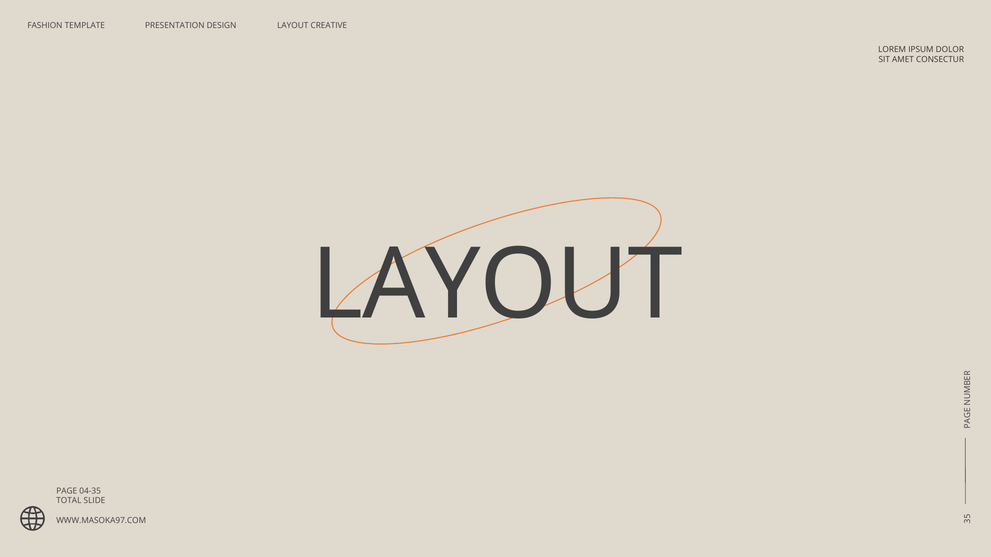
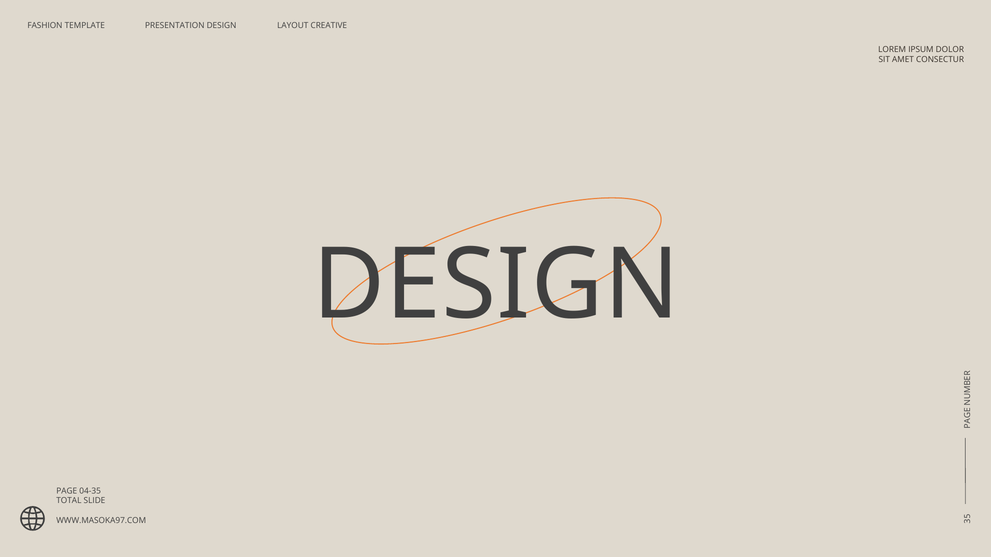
LAYOUT: LAYOUT -> DESIGN (496, 286)
